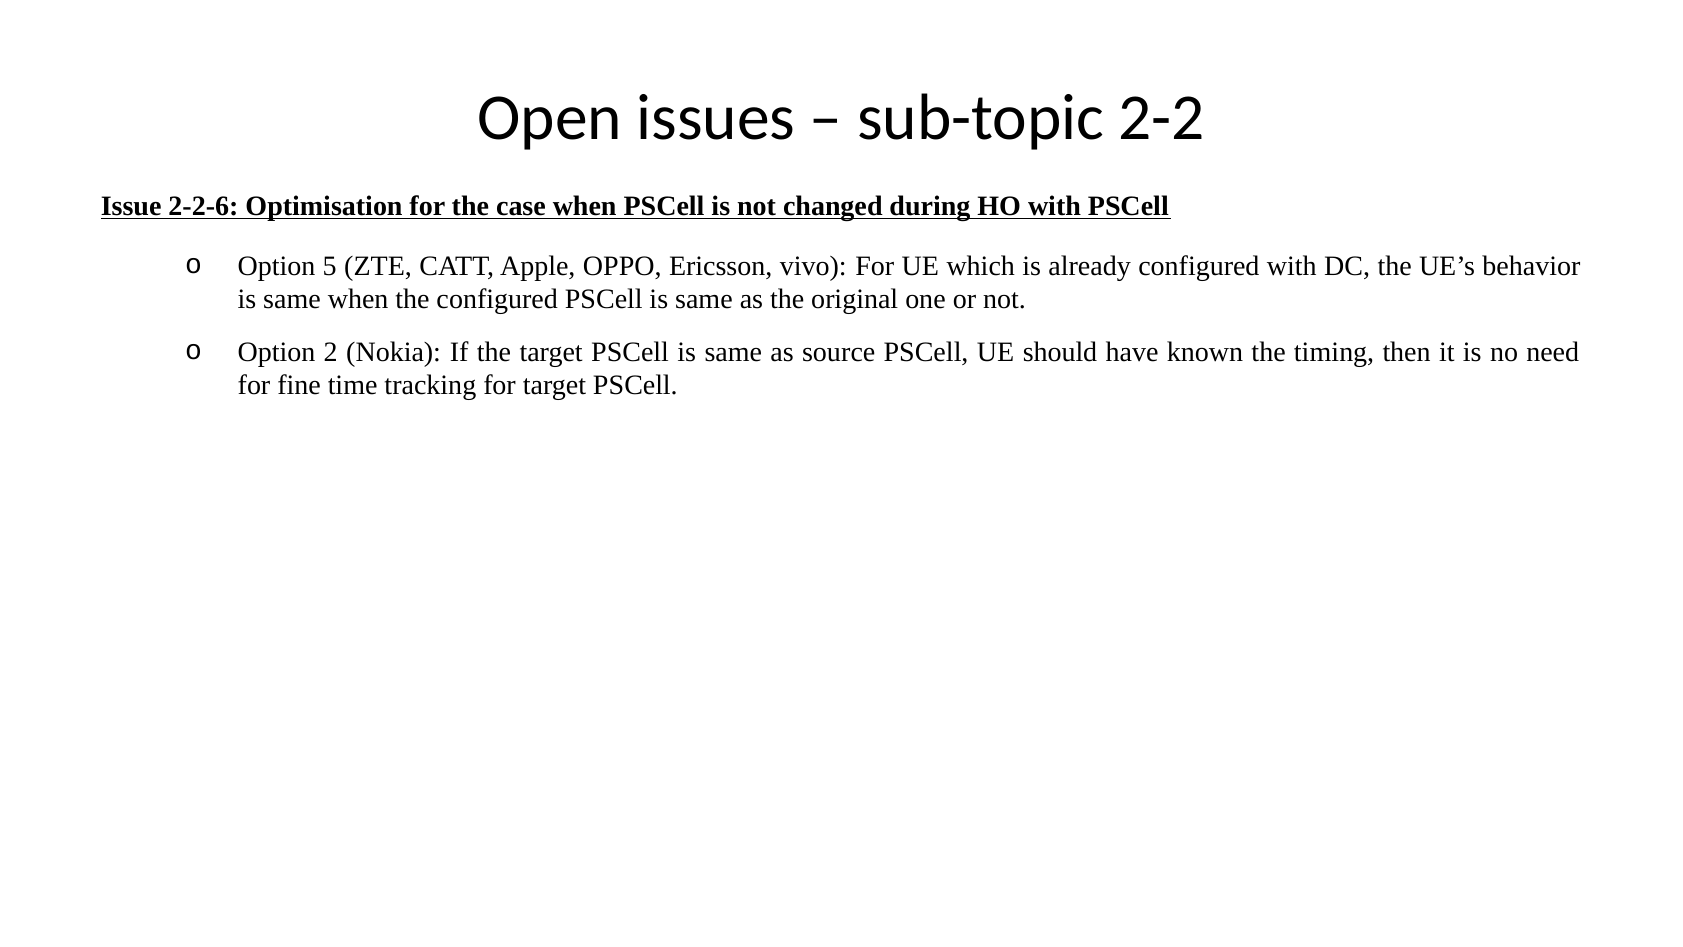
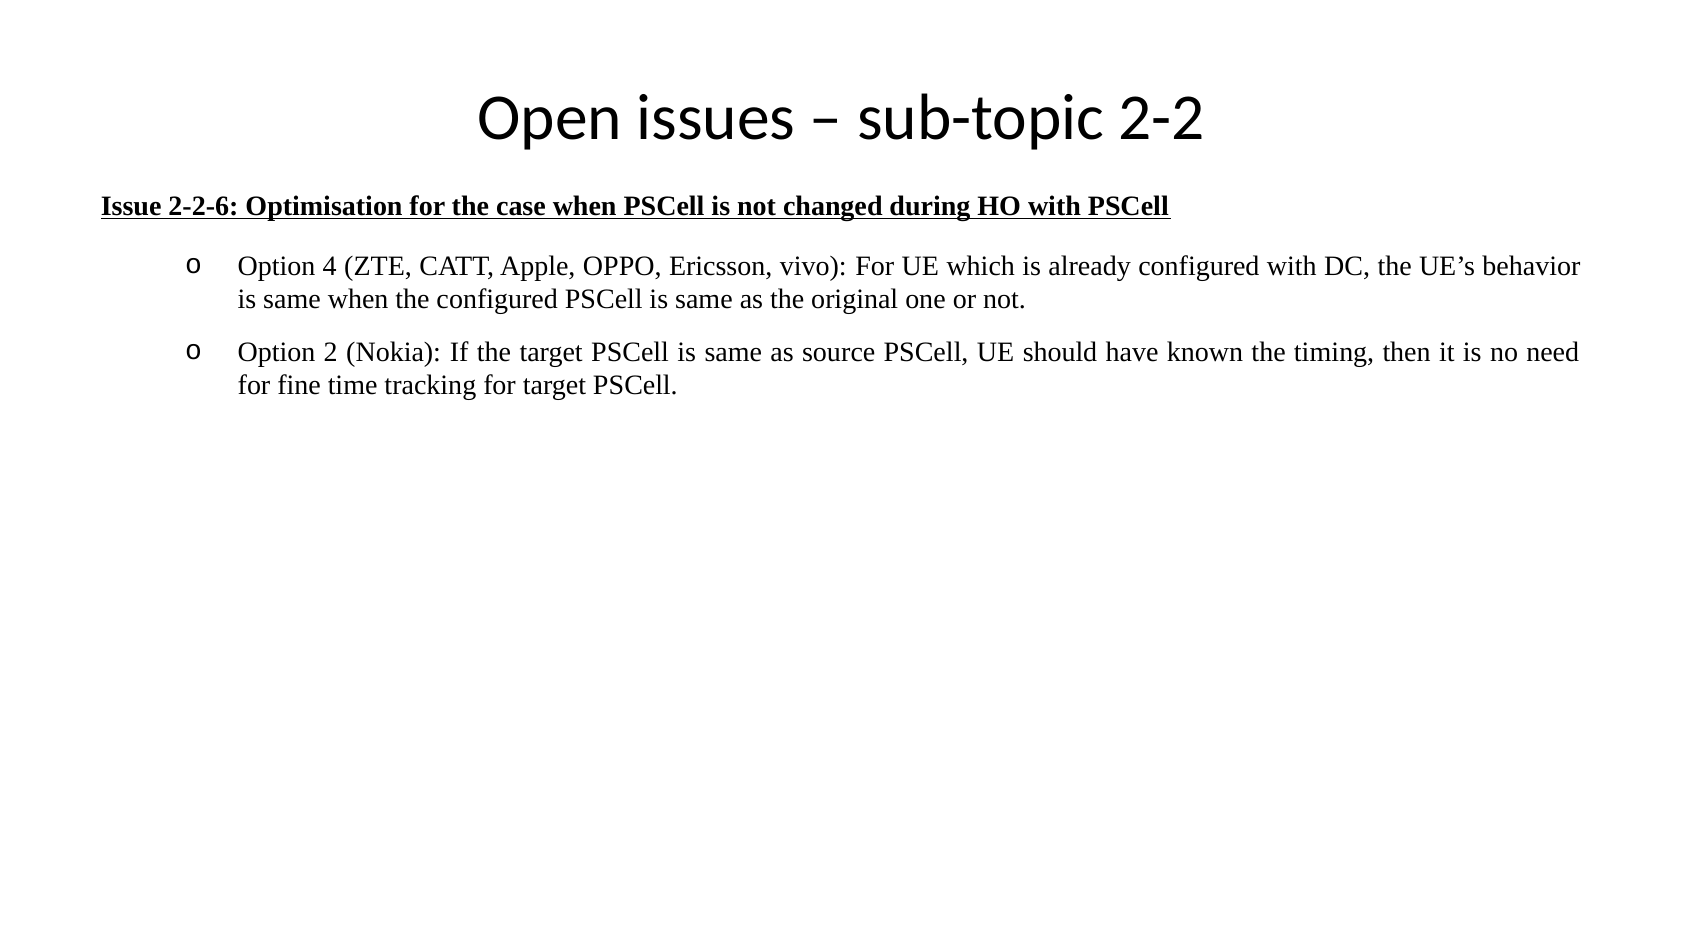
5: 5 -> 4 (330, 266)
